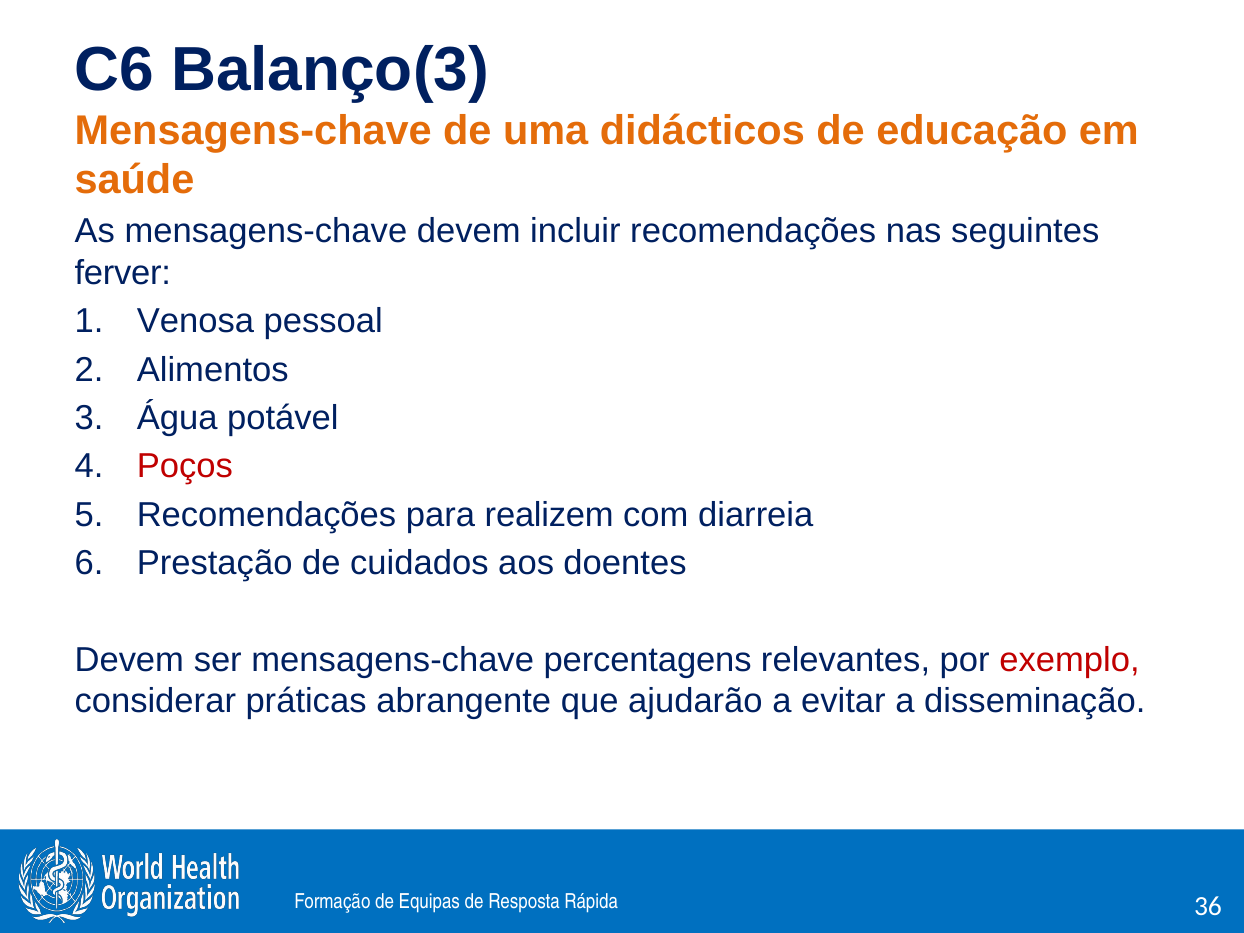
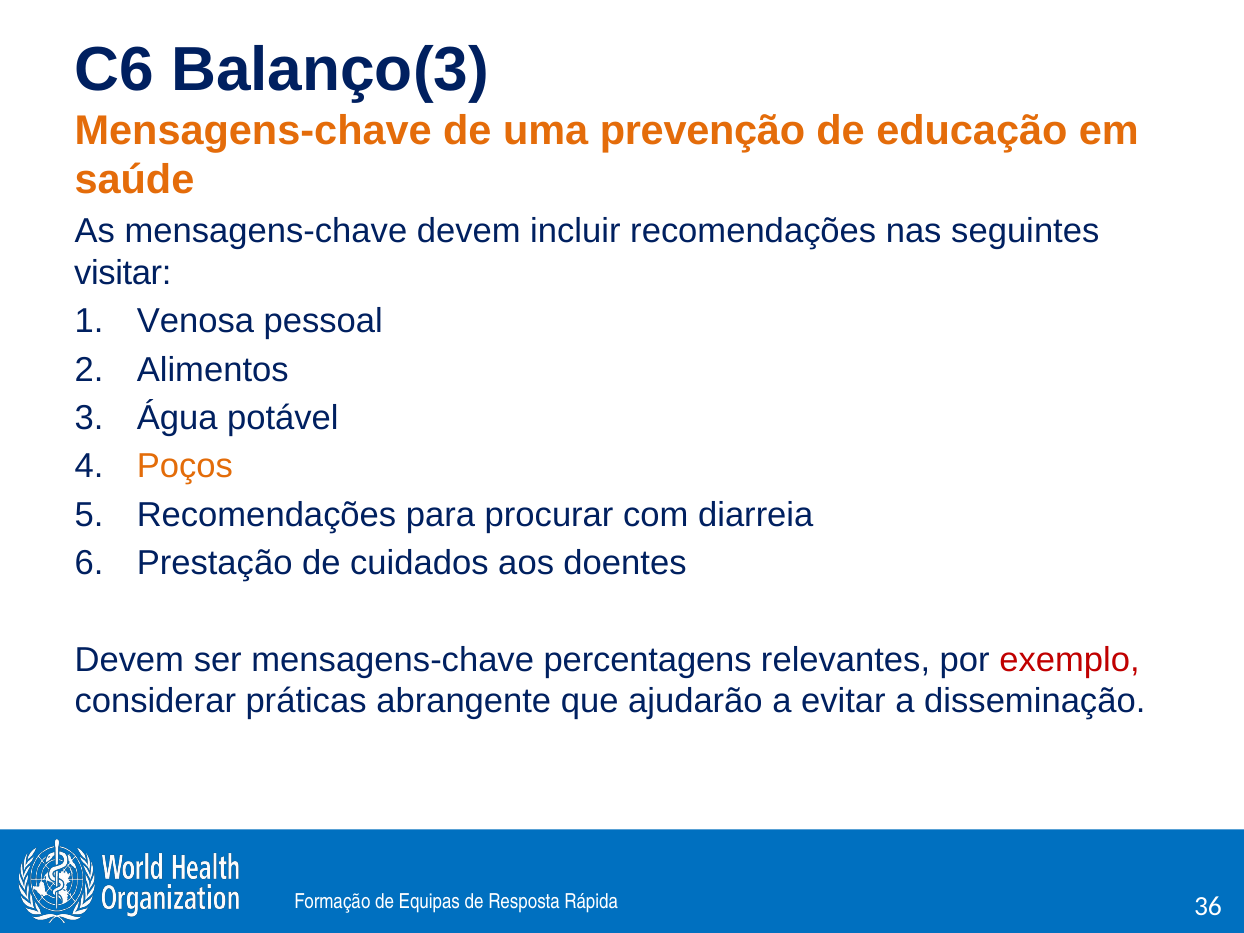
didácticos: didácticos -> prevenção (702, 130)
ferver: ferver -> visitar (123, 273)
Poços colour: red -> orange (185, 466)
realizem: realizem -> procurar (549, 515)
